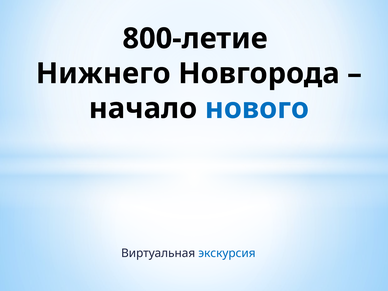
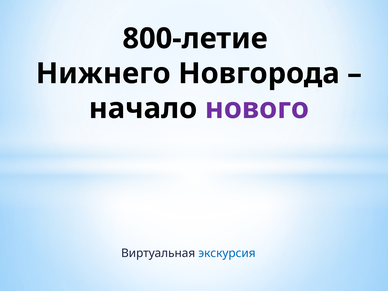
нового colour: blue -> purple (257, 108)
